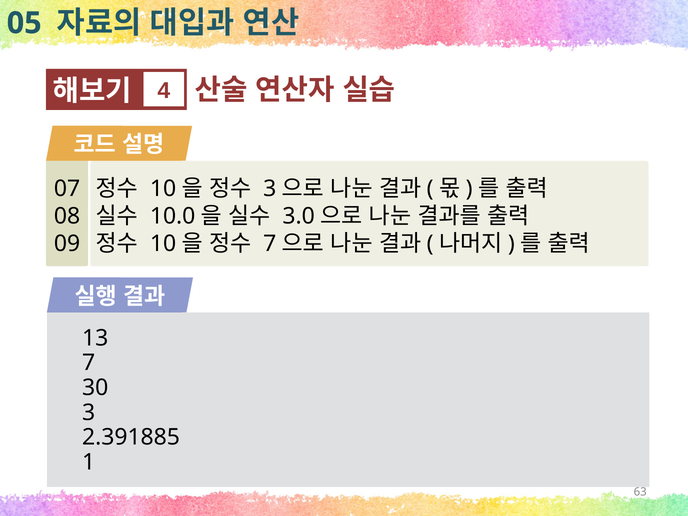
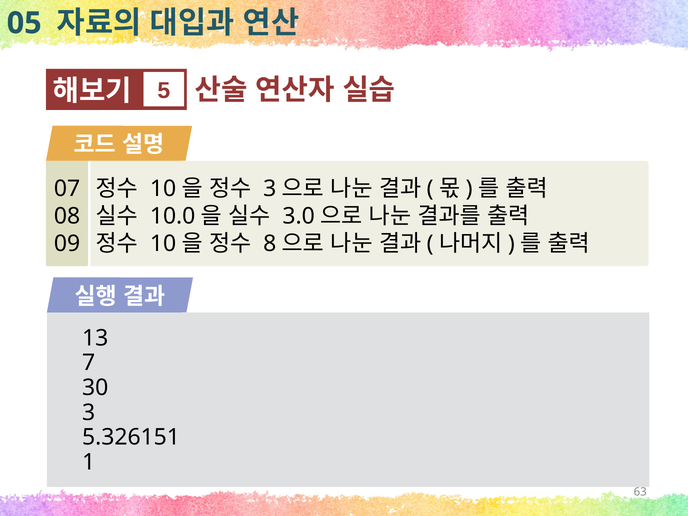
4: 4 -> 5 (164, 91)
7: 7 -> 8 (270, 243)
2.391885: 2.391885 -> 5.326151 (131, 437)
